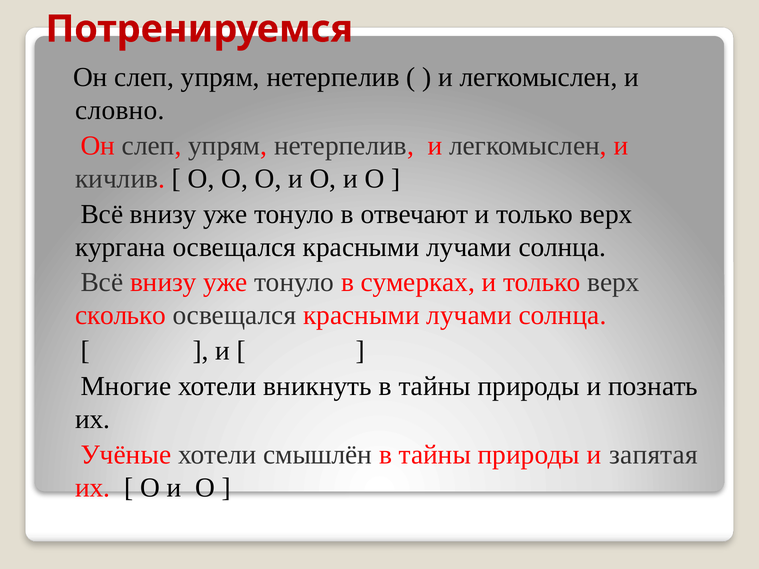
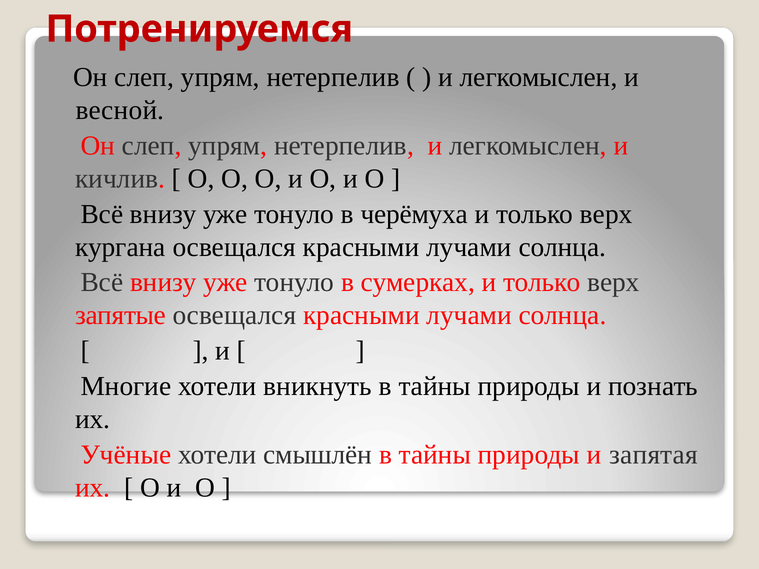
словно: словно -> весной (120, 110)
отвечают: отвечают -> черёмуха (414, 214)
сколько: сколько -> запятые (121, 315)
